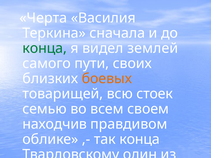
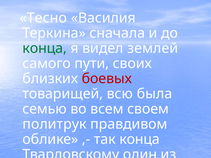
Черта: Черта -> Тесно (43, 18)
боевых colour: orange -> red (107, 79)
стоек: стоек -> была (154, 94)
находчив: находчив -> политрук (55, 124)
